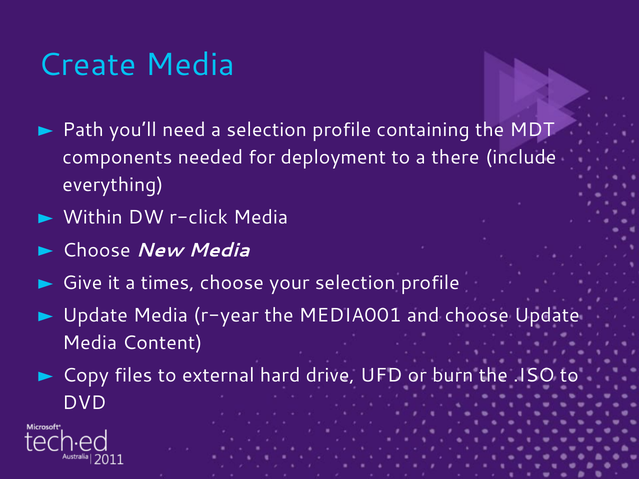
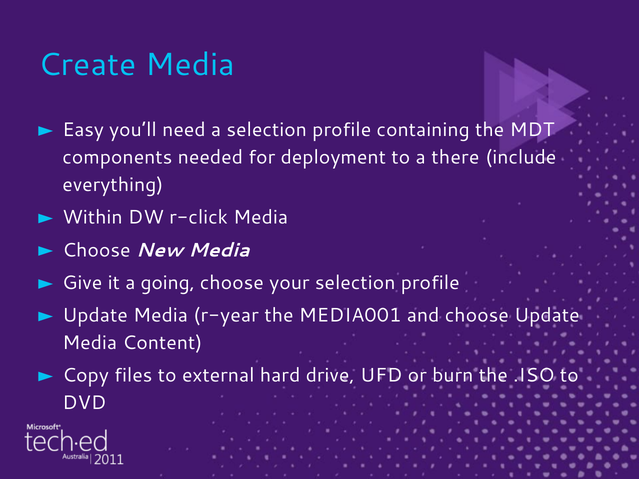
Path: Path -> Easy (83, 130)
times: times -> going (168, 283)
